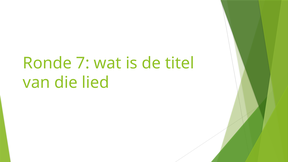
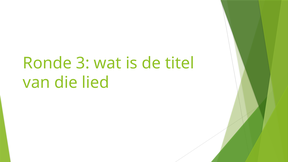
7: 7 -> 3 (83, 63)
